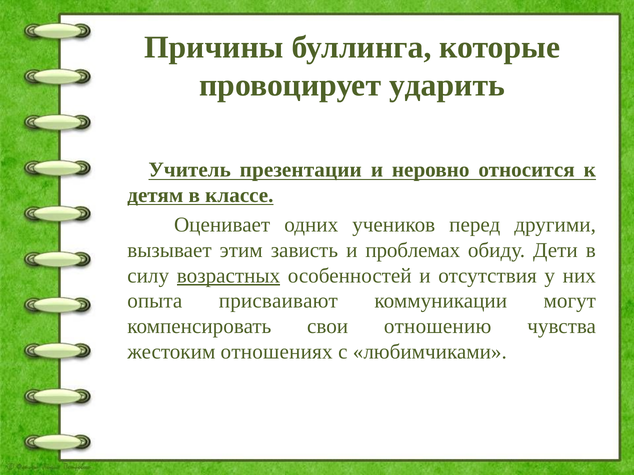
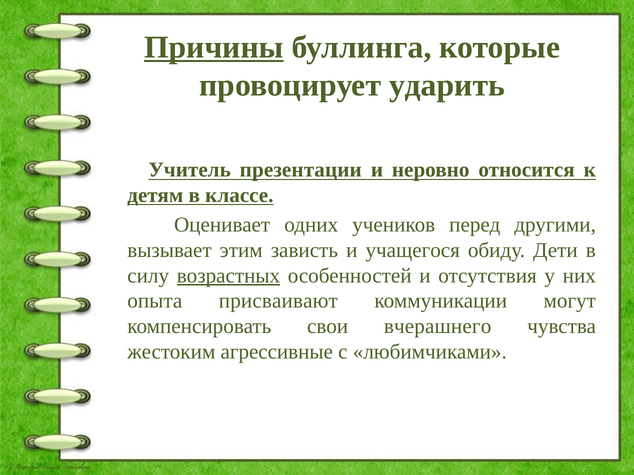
Причины underline: none -> present (214, 47)
проблемах: проблемах -> учащегося (413, 250)
отношению: отношению -> вчерашнего (438, 327)
отношениях: отношениях -> агрессивные (277, 352)
